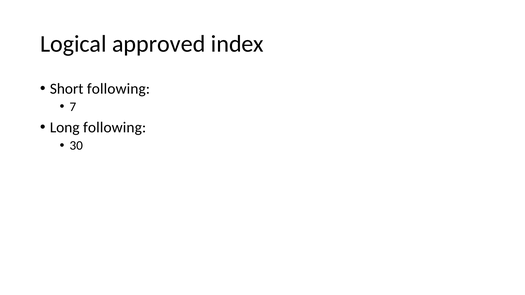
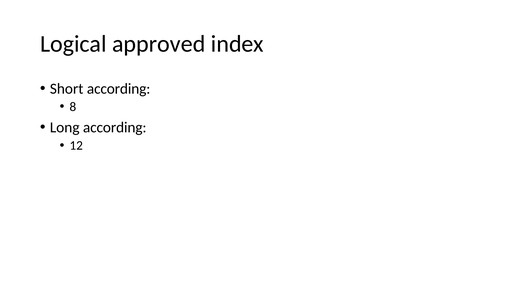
Short following: following -> according (119, 89)
7: 7 -> 8 (73, 107)
Long following: following -> according (115, 128)
30: 30 -> 12 (76, 146)
